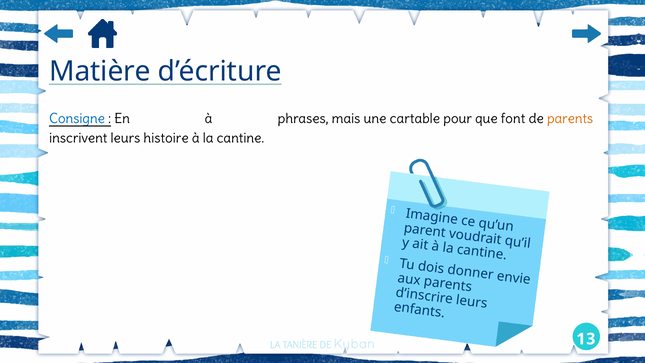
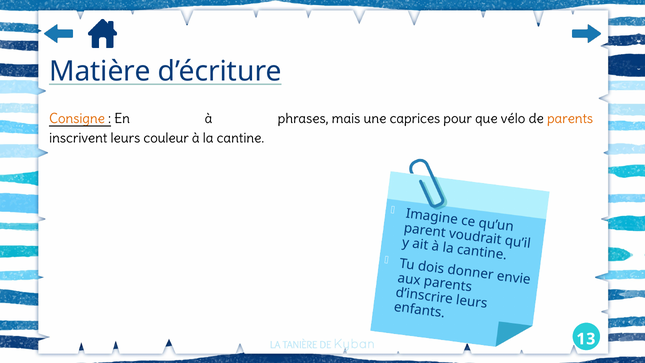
Consigne colour: blue -> orange (77, 119)
cartable: cartable -> caprices (415, 119)
font: font -> vélo (513, 119)
histoire: histoire -> couleur (166, 138)
